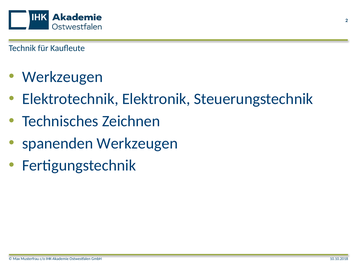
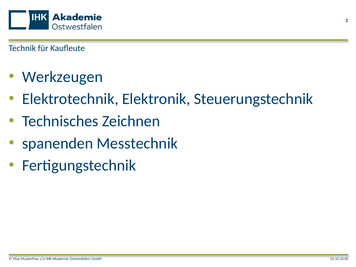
spanenden Werkzeugen: Werkzeugen -> Messtechnik (137, 143)
